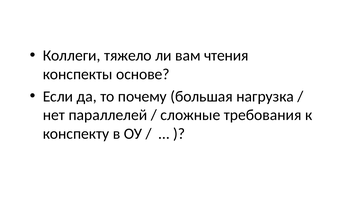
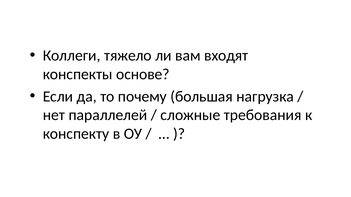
чтения: чтения -> входят (226, 56)
